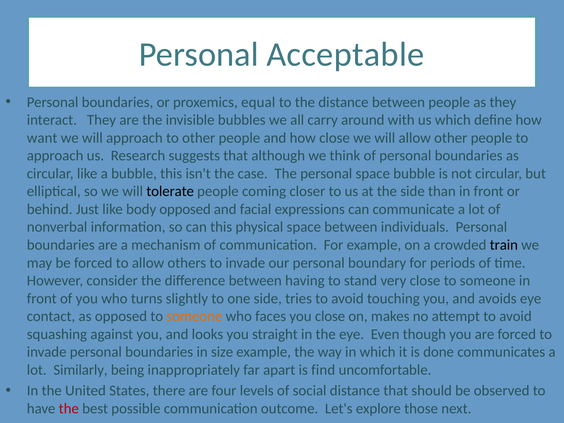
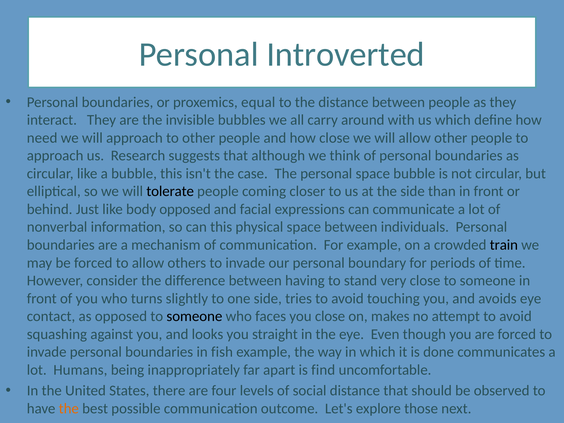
Acceptable: Acceptable -> Introverted (346, 55)
want: want -> need (42, 138)
someone colour: orange -> black (194, 316)
size: size -> fish (222, 352)
Similarly: Similarly -> Humans (80, 370)
the colour: red -> orange (69, 409)
